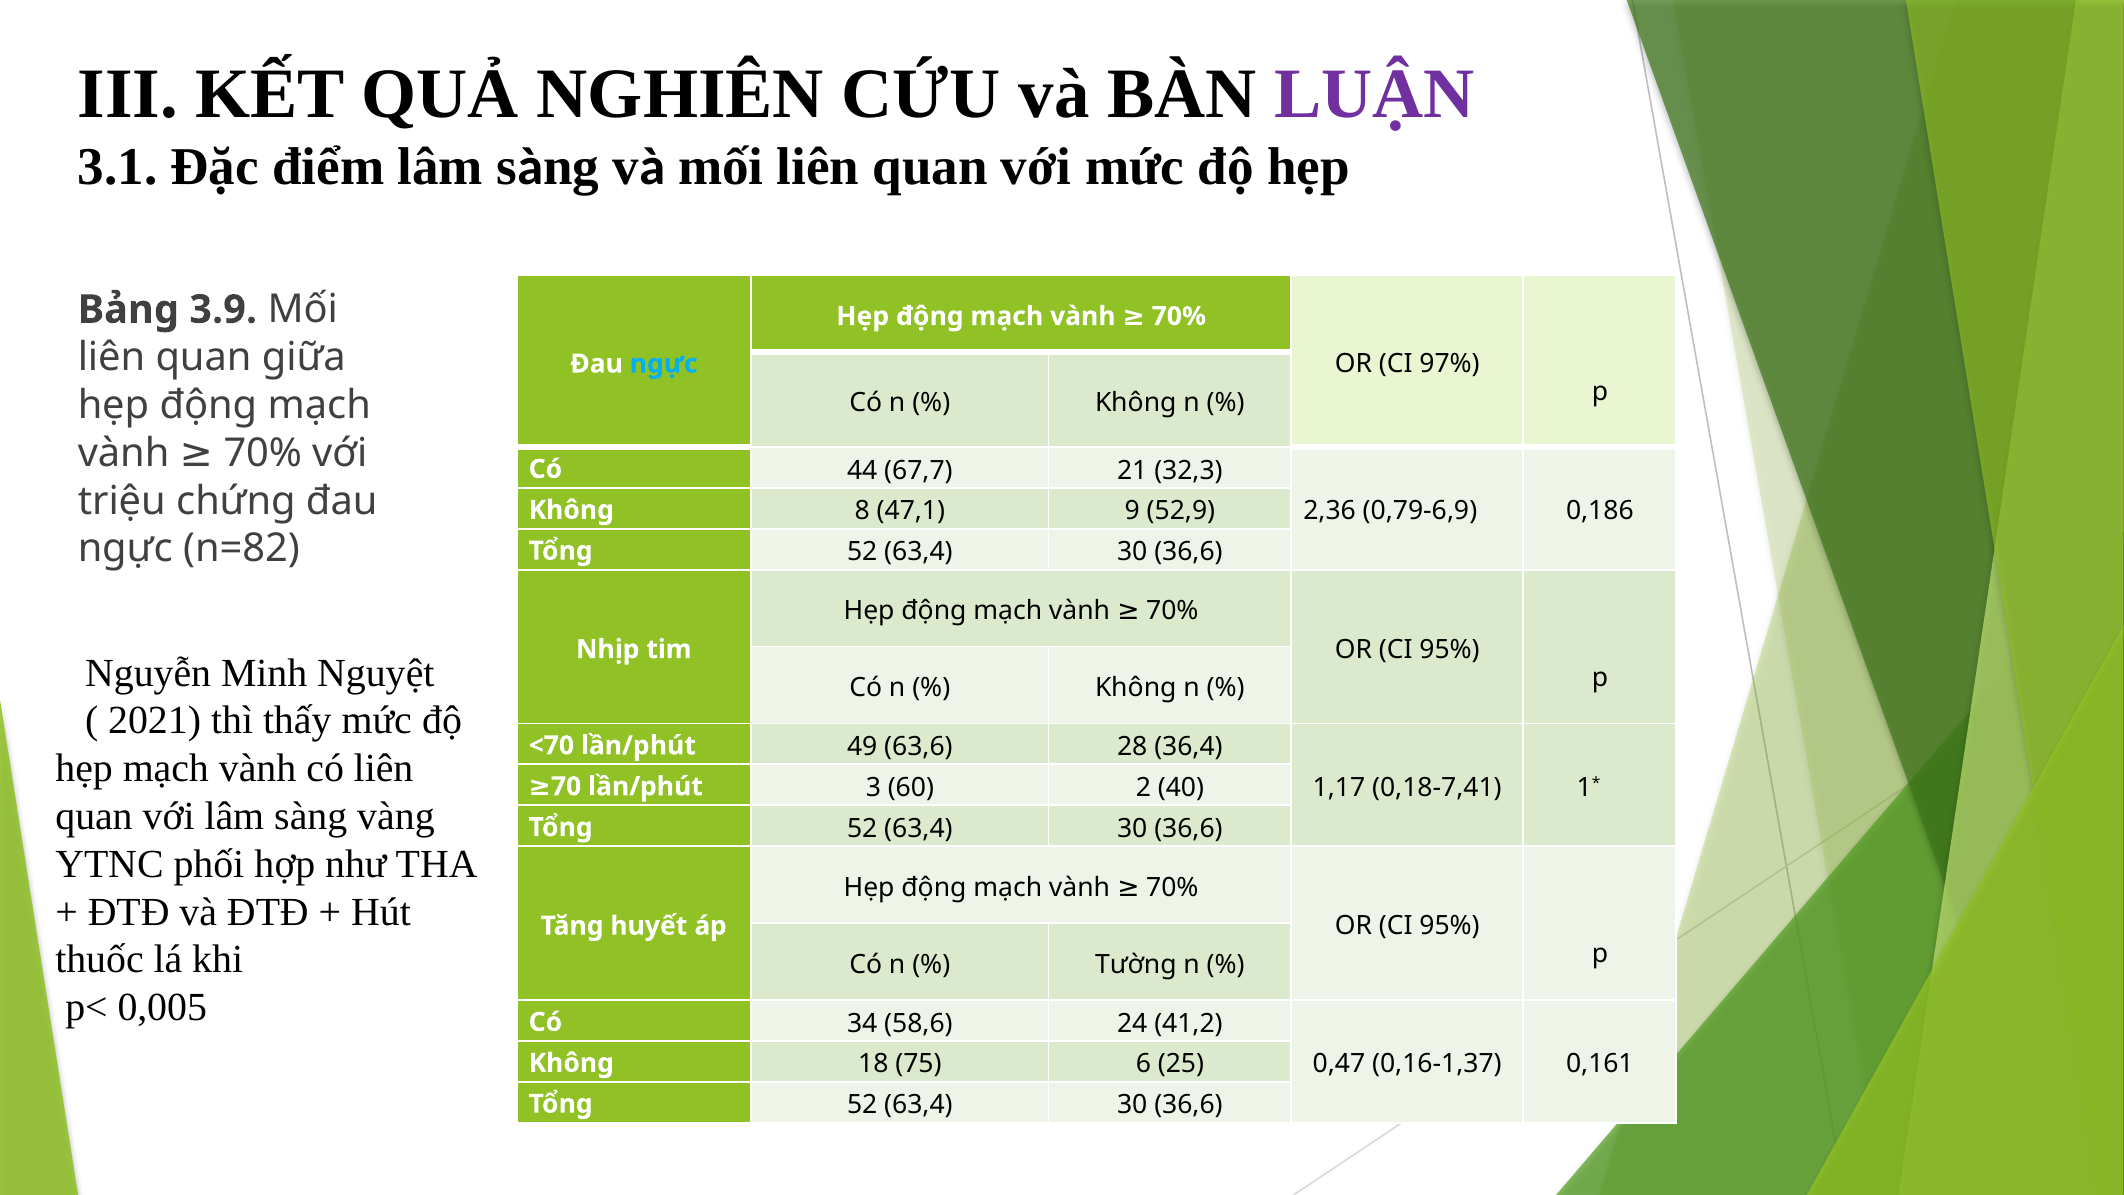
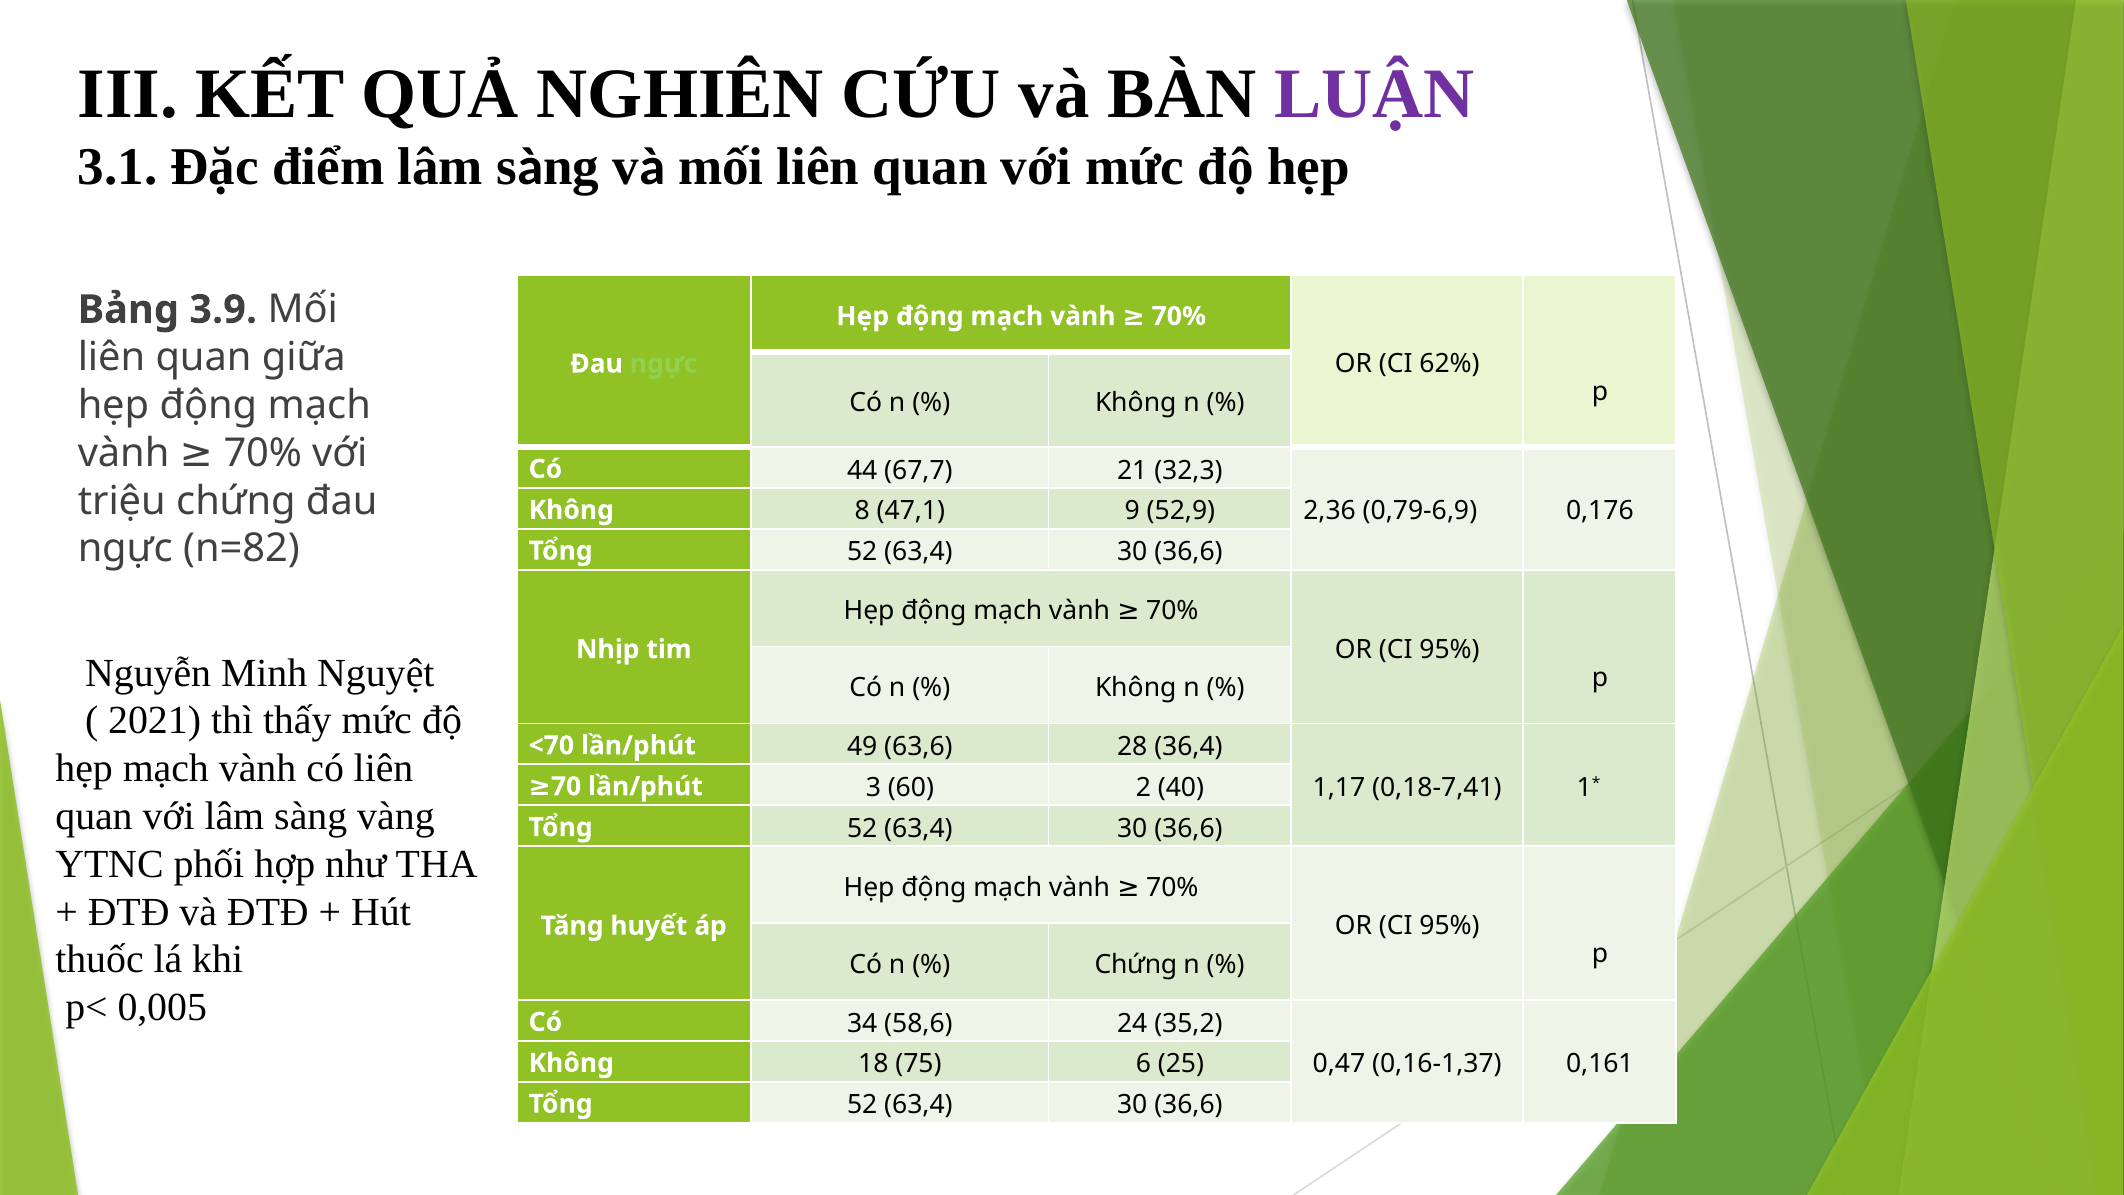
97%: 97% -> 62% (1450, 364)
ngực colour: light blue -> light green (664, 364)
0,186: 0,186 -> 0,176 (1600, 511)
Tường: Tường -> Chứng (1136, 964)
41,2: 41,2 -> 35,2 (1188, 1023)
